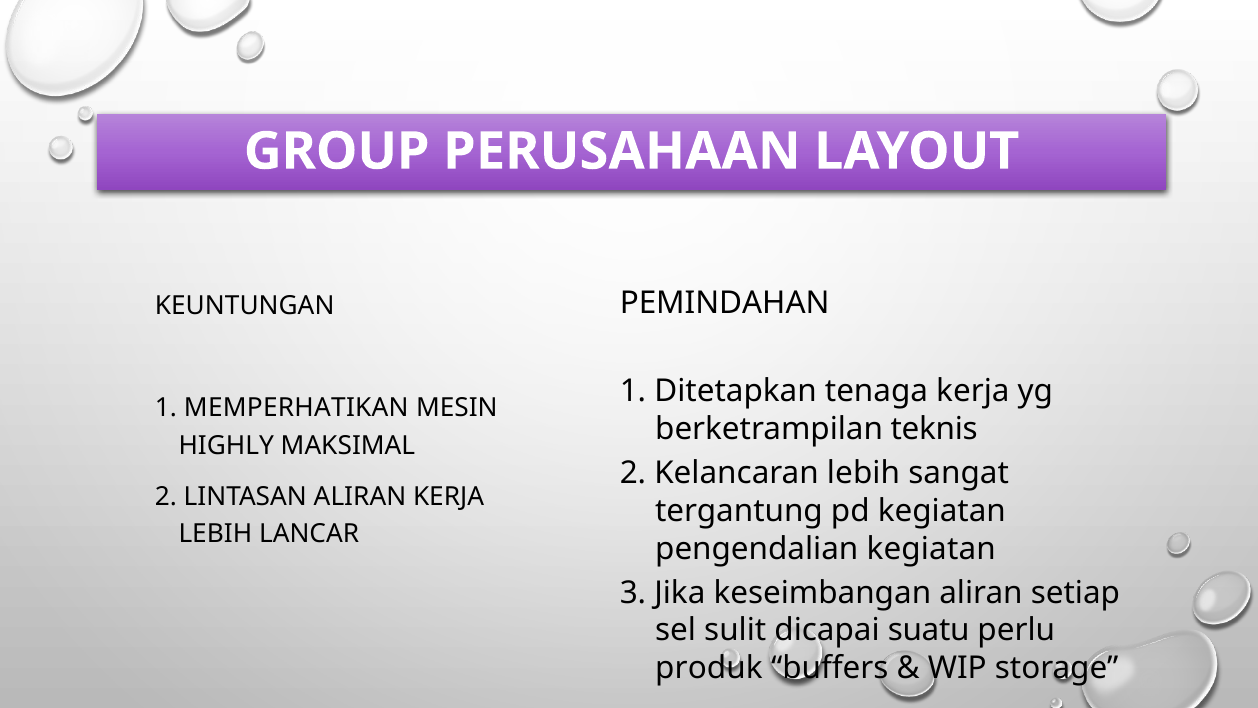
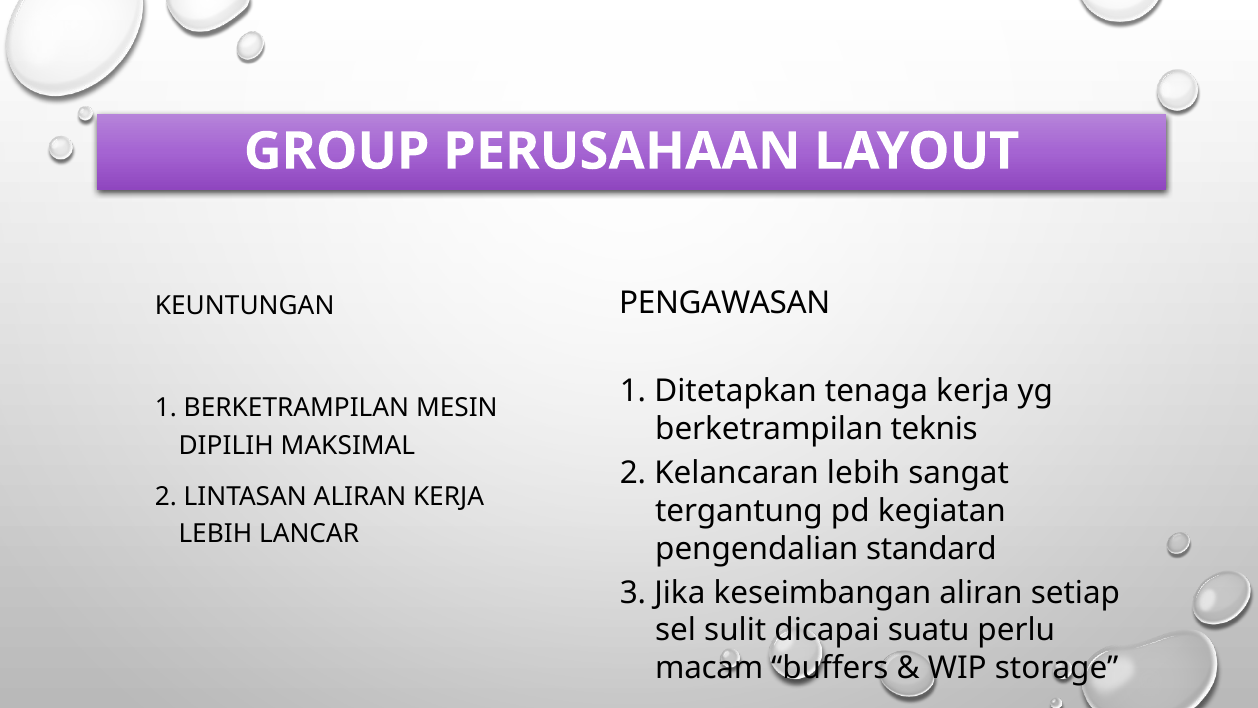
PEMINDAHAN: PEMINDAHAN -> PENGAWASAN (725, 303)
1 MEMPERHATIKAN: MEMPERHATIKAN -> BERKETRAMPILAN (296, 408)
HIGHLY: HIGHLY -> DIPILIH (226, 445)
pengendalian kegiatan: kegiatan -> standard (931, 548)
produk: produk -> macam (709, 668)
